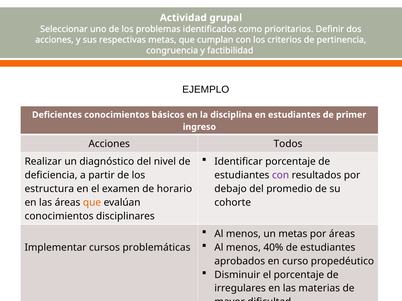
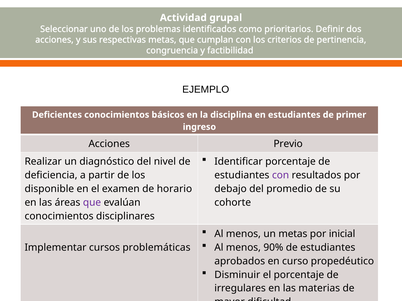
Todos: Todos -> Previo (288, 144)
estructura: estructura -> disponible (49, 189)
que colour: orange -> purple (92, 203)
por áreas: áreas -> inicial (342, 234)
40%: 40% -> 90% (273, 248)
